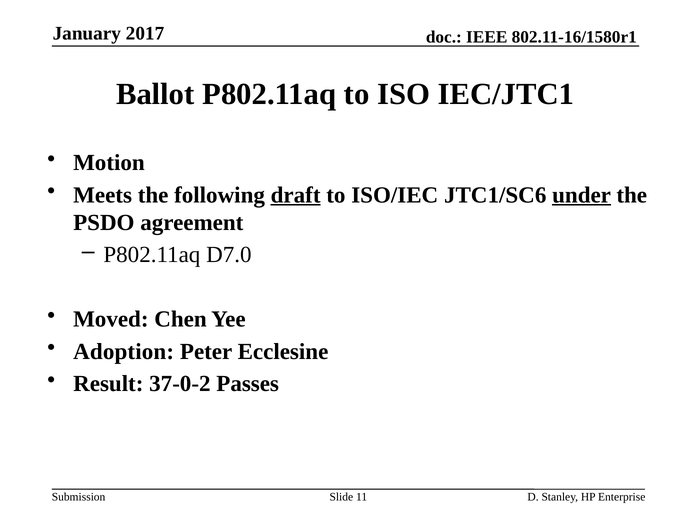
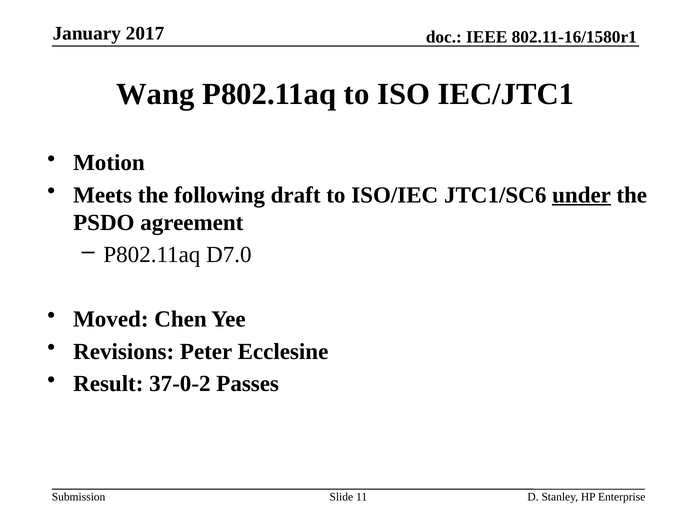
Ballot: Ballot -> Wang (155, 94)
draft underline: present -> none (296, 195)
Adoption: Adoption -> Revisions (124, 352)
